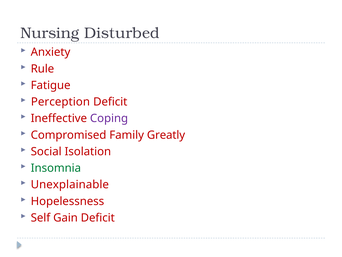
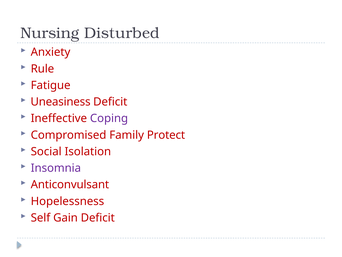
Perception: Perception -> Uneasiness (61, 102)
Greatly: Greatly -> Protect (166, 135)
Insomnia colour: green -> purple (56, 168)
Unexplainable: Unexplainable -> Anticonvulsant (70, 184)
